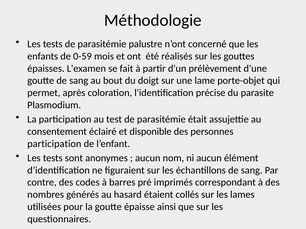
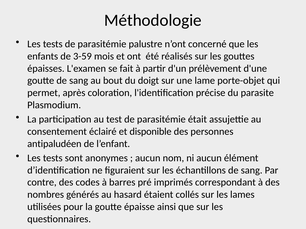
0-59: 0-59 -> 3-59 (82, 56)
participation: participation -> antipaludéen (54, 144)
